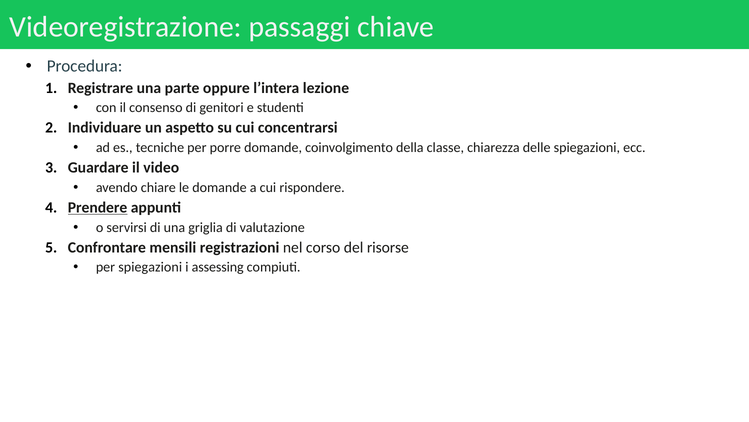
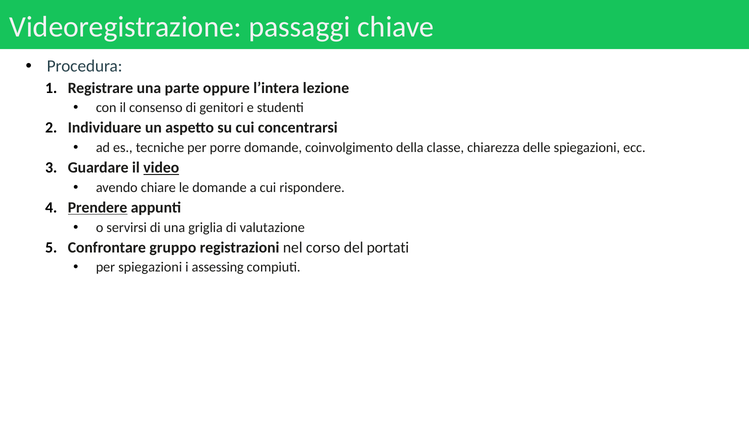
video underline: none -> present (161, 167)
mensili: mensili -> gruppo (173, 247)
risorse: risorse -> portati (388, 247)
